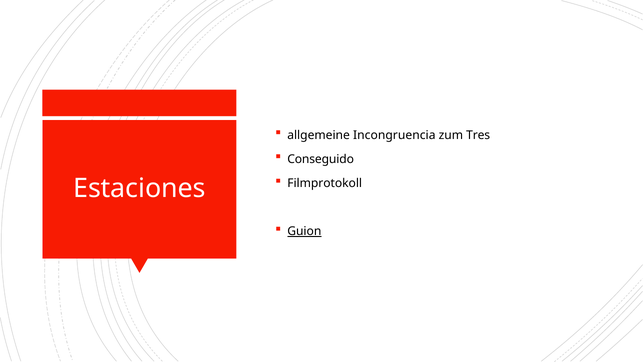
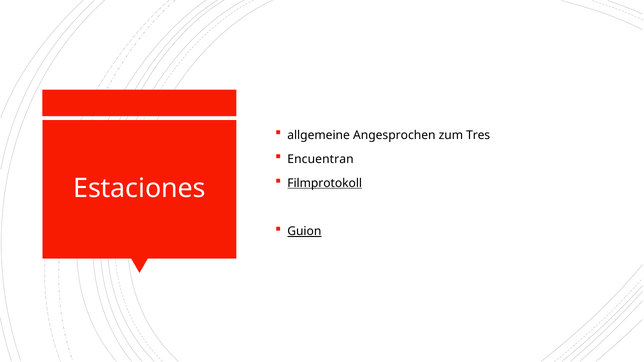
Incongruencia: Incongruencia -> Angesprochen (394, 135)
Conseguido: Conseguido -> Encuentran (320, 159)
Filmprotokoll underline: none -> present (325, 183)
